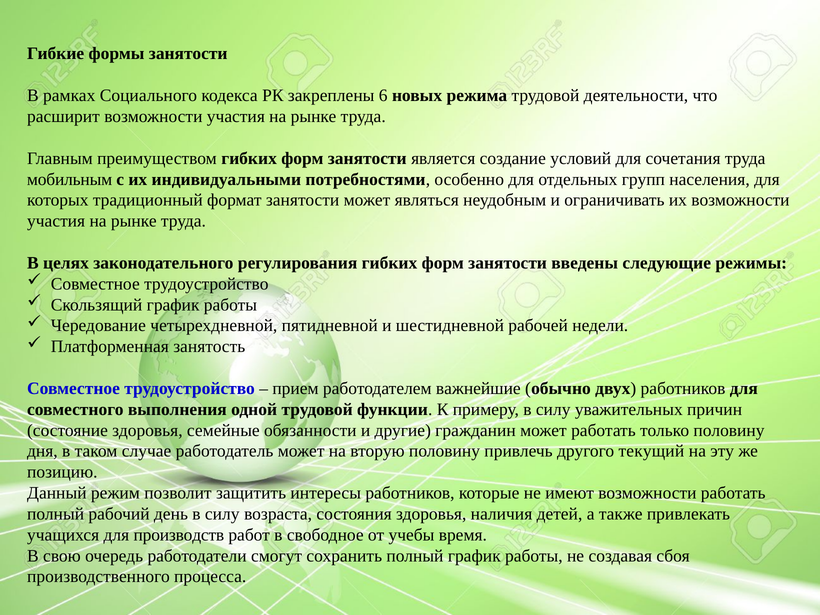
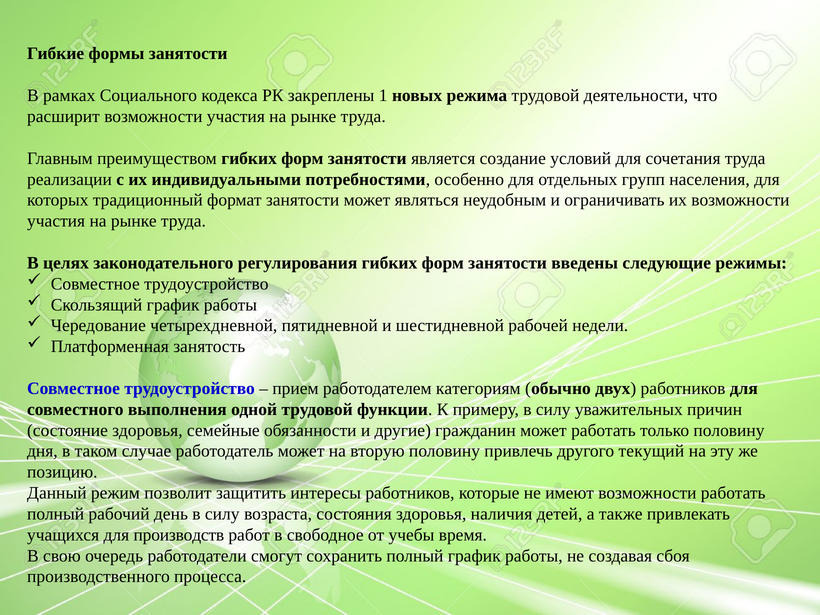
6: 6 -> 1 (383, 96)
мобильным: мобильным -> реализации (69, 179)
важнейшие: важнейшие -> категориям (478, 388)
